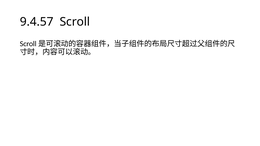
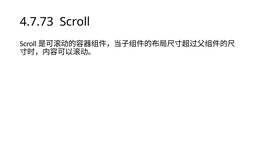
9.4.57: 9.4.57 -> 4.7.73 (37, 22)
